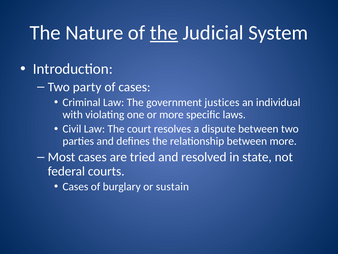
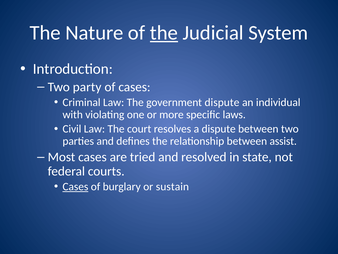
government justices: justices -> dispute (222, 102)
between more: more -> assist (283, 141)
Cases underline: none -> present (75, 186)
